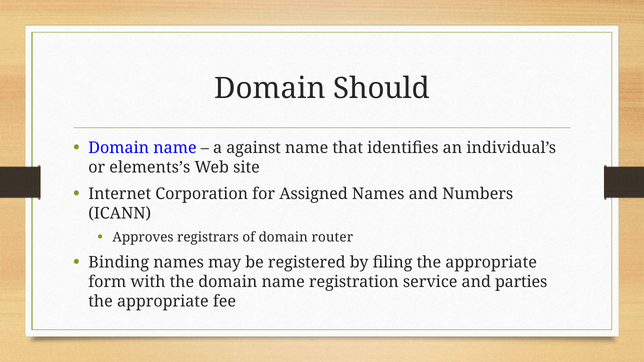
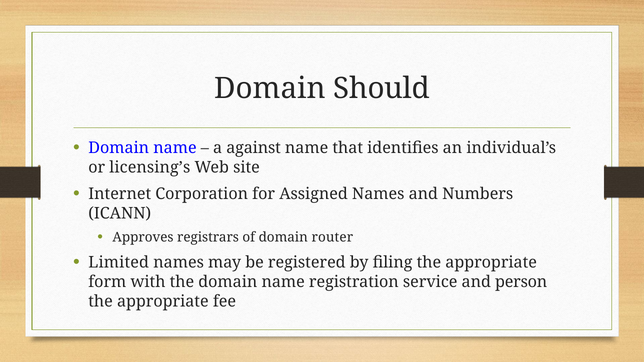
elements’s: elements’s -> licensing’s (150, 168)
Binding: Binding -> Limited (119, 263)
parties: parties -> person (521, 282)
